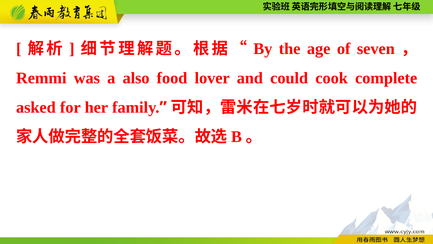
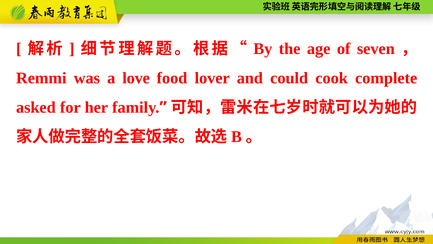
also: also -> love (136, 78)
